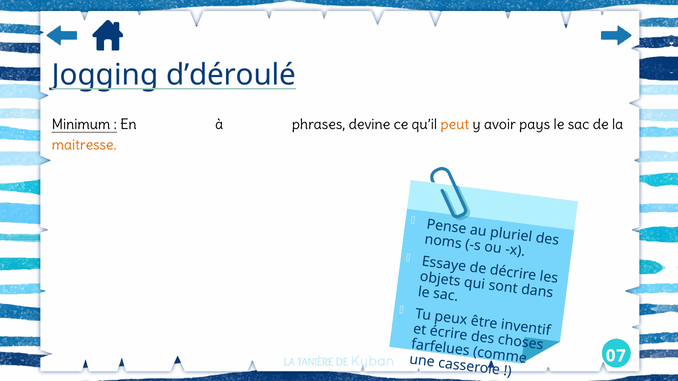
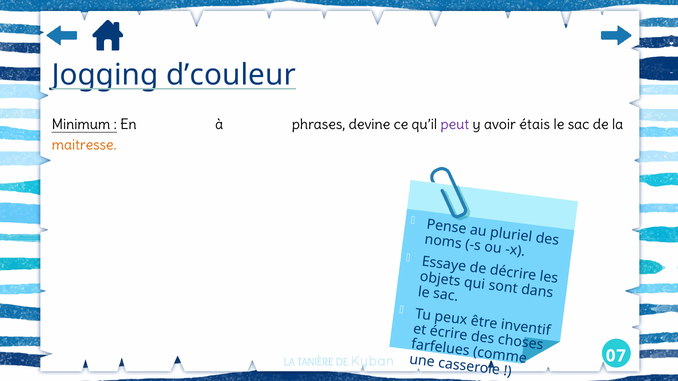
d’déroulé: d’déroulé -> d’couleur (231, 75)
peut colour: orange -> purple (455, 125)
pays: pays -> étais (535, 125)
